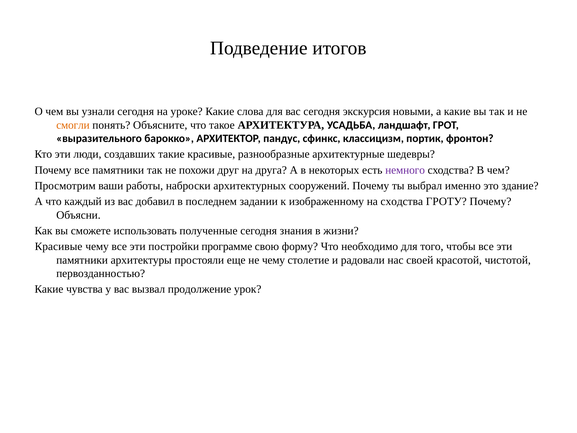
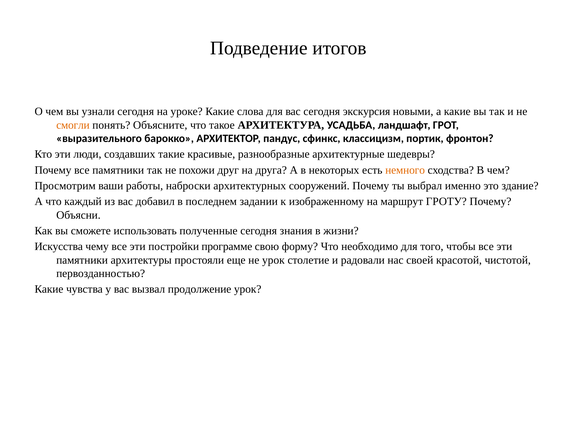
немного colour: purple -> orange (405, 170)
на сходства: сходства -> маршрут (402, 201)
Красивые: Красивые -> Искусства (59, 246)
не чему: чему -> урок (273, 260)
